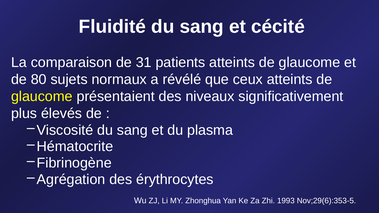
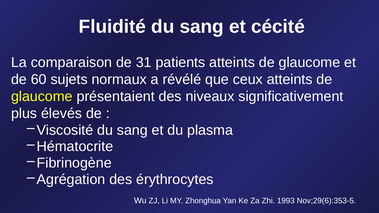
80: 80 -> 60 (39, 79)
